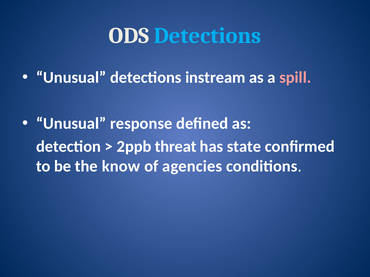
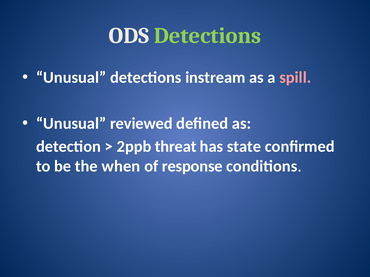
Detections colour: light blue -> light green (208, 36)
response: response -> reviewed (141, 124)
know: know -> when (121, 166)
agencies: agencies -> response (192, 166)
